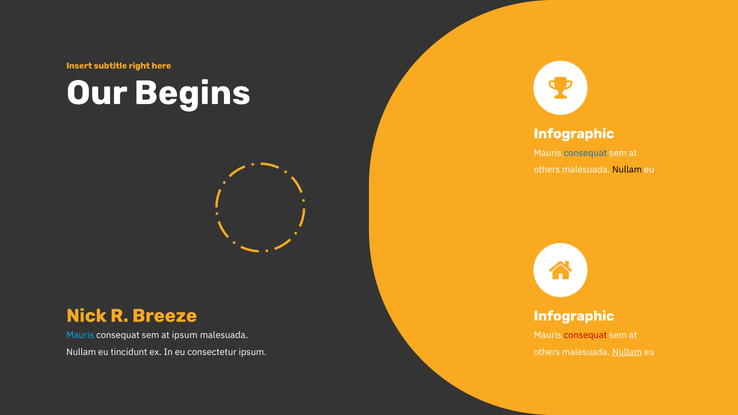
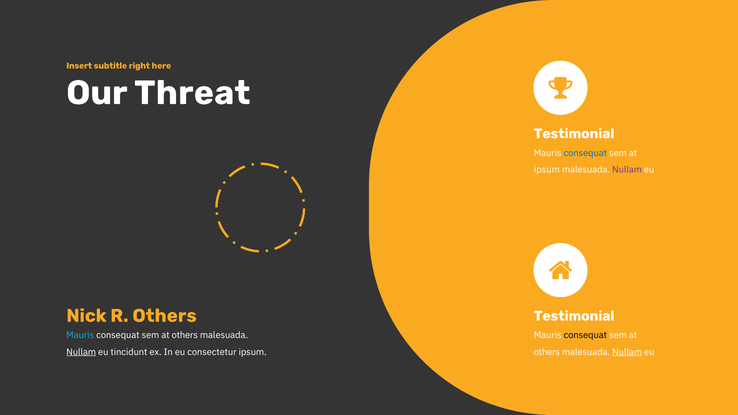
Begins: Begins -> Threat (192, 93)
Infographic: Infographic -> Testimonial (574, 134)
others: others -> ipsum (547, 170)
Nullam colour: black -> purple (627, 170)
R Breeze: Breeze -> Others (165, 316)
Infographic: Infographic -> Testimonial (574, 316)
ipsum: ipsum -> others (185, 336)
consequat colour: red -> black (585, 336)
Nullam underline: none -> present (81, 352)
